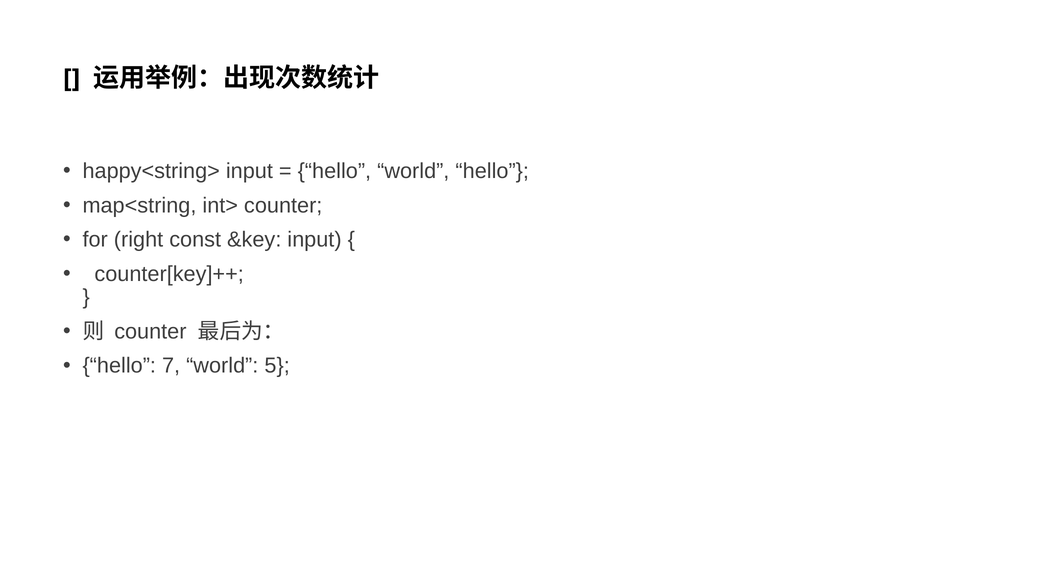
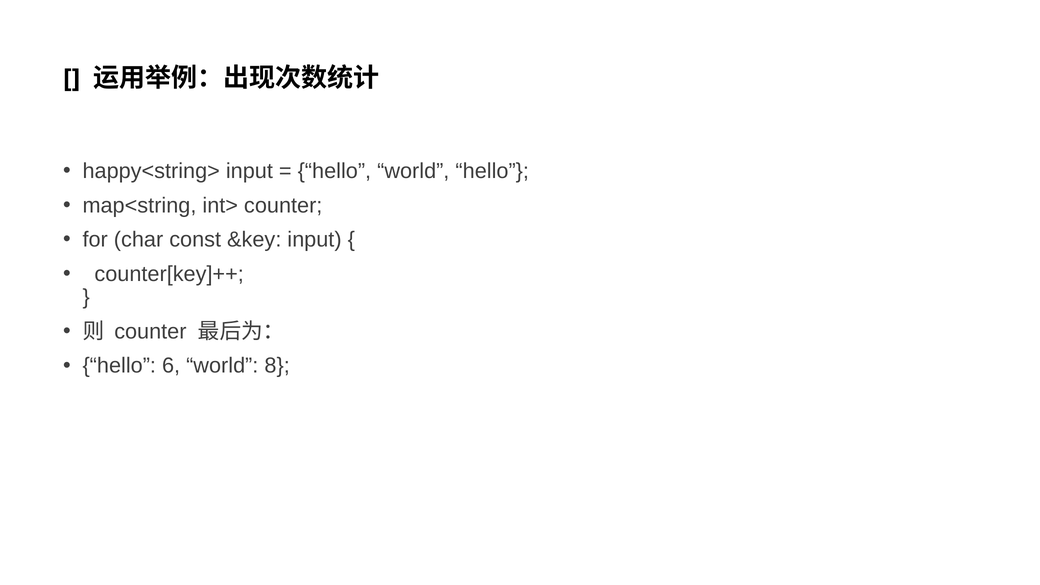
right: right -> char (139, 240)
7: 7 -> 6 (171, 366)
5: 5 -> 8 (277, 366)
